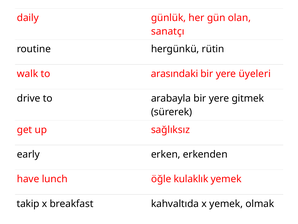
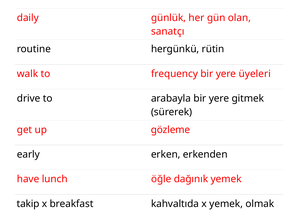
arasındaki: arasındaki -> frequency (174, 74)
sağlıksız: sağlıksız -> gözleme (170, 129)
kulaklık: kulaklık -> dağınık (191, 179)
